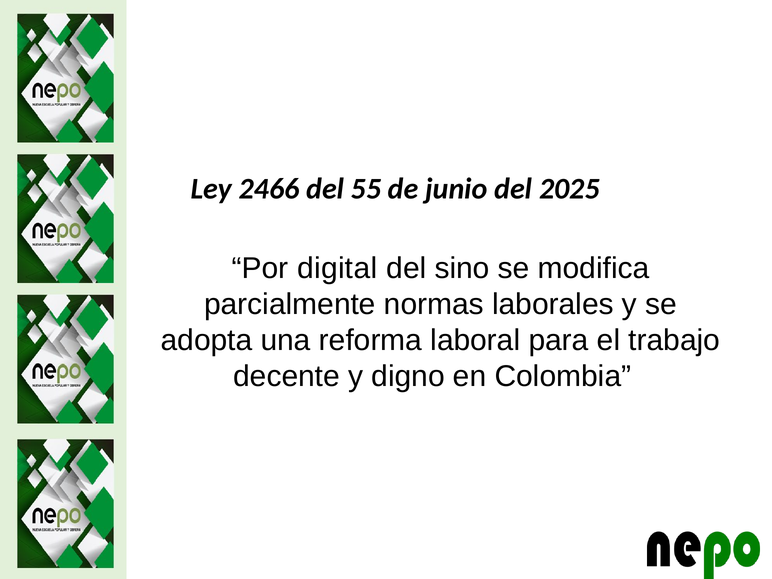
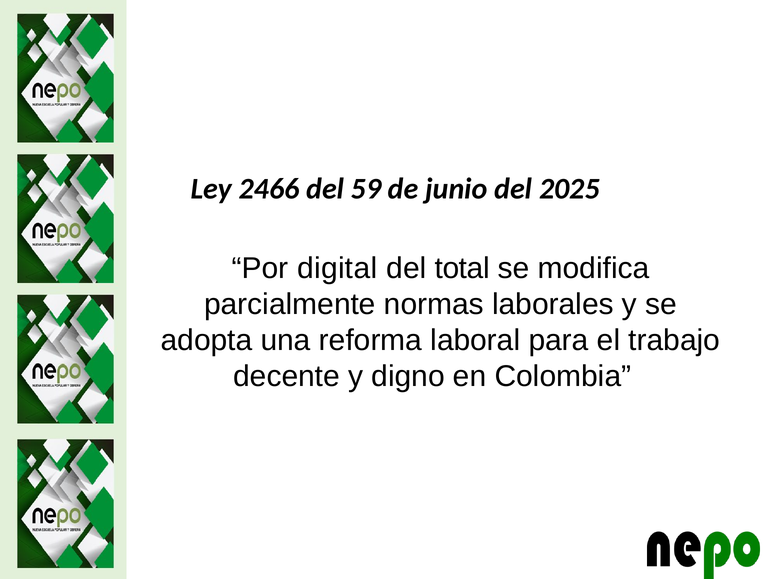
55: 55 -> 59 (366, 189)
sino: sino -> total (462, 268)
